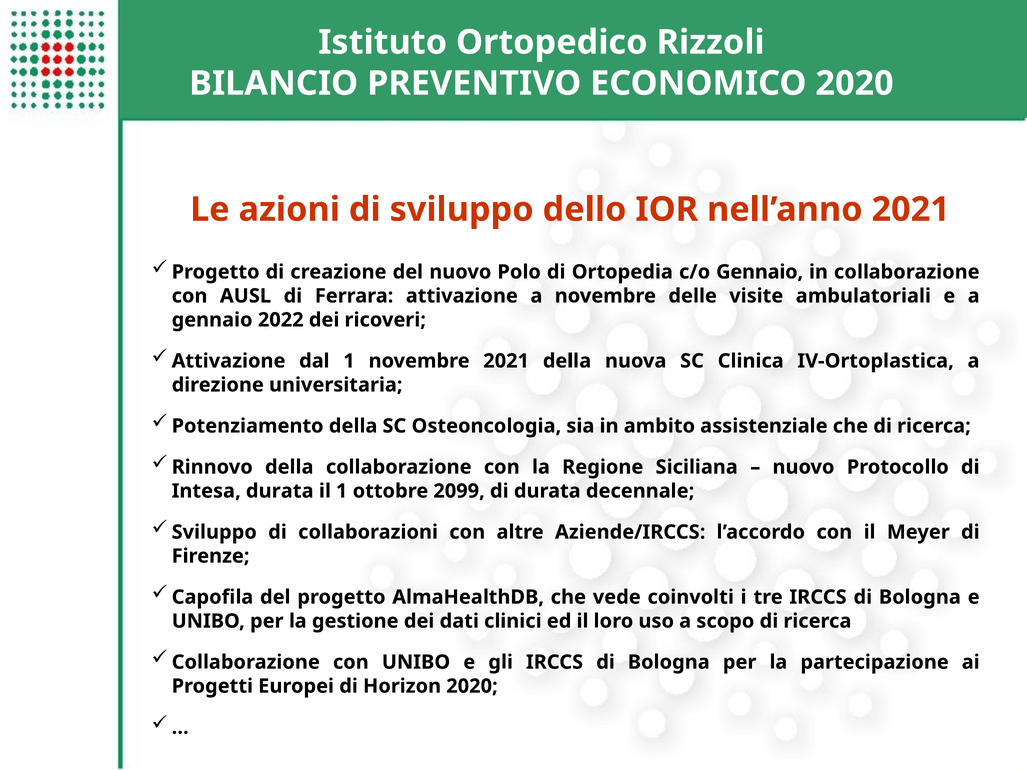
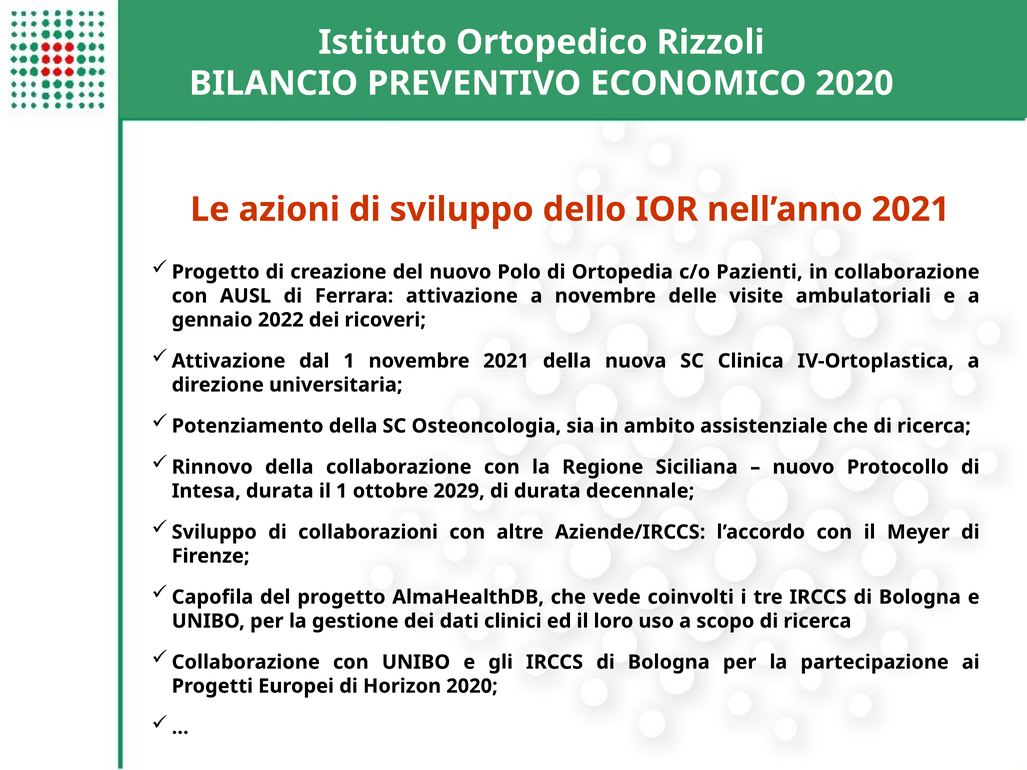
c/o Gennaio: Gennaio -> Pazienti (759, 272)
2099: 2099 -> 2029 (459, 491)
